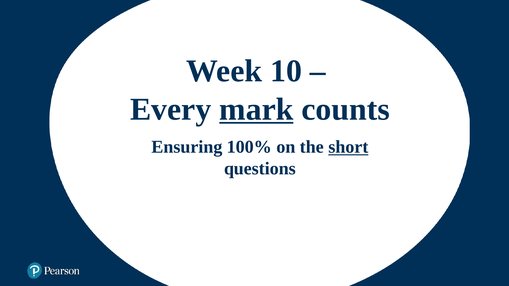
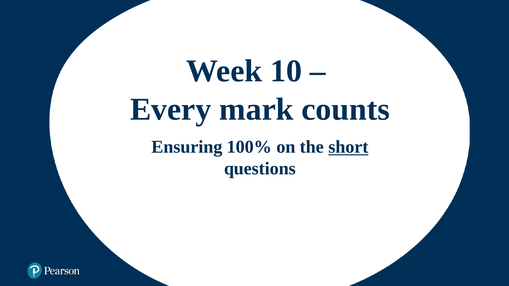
mark underline: present -> none (256, 109)
